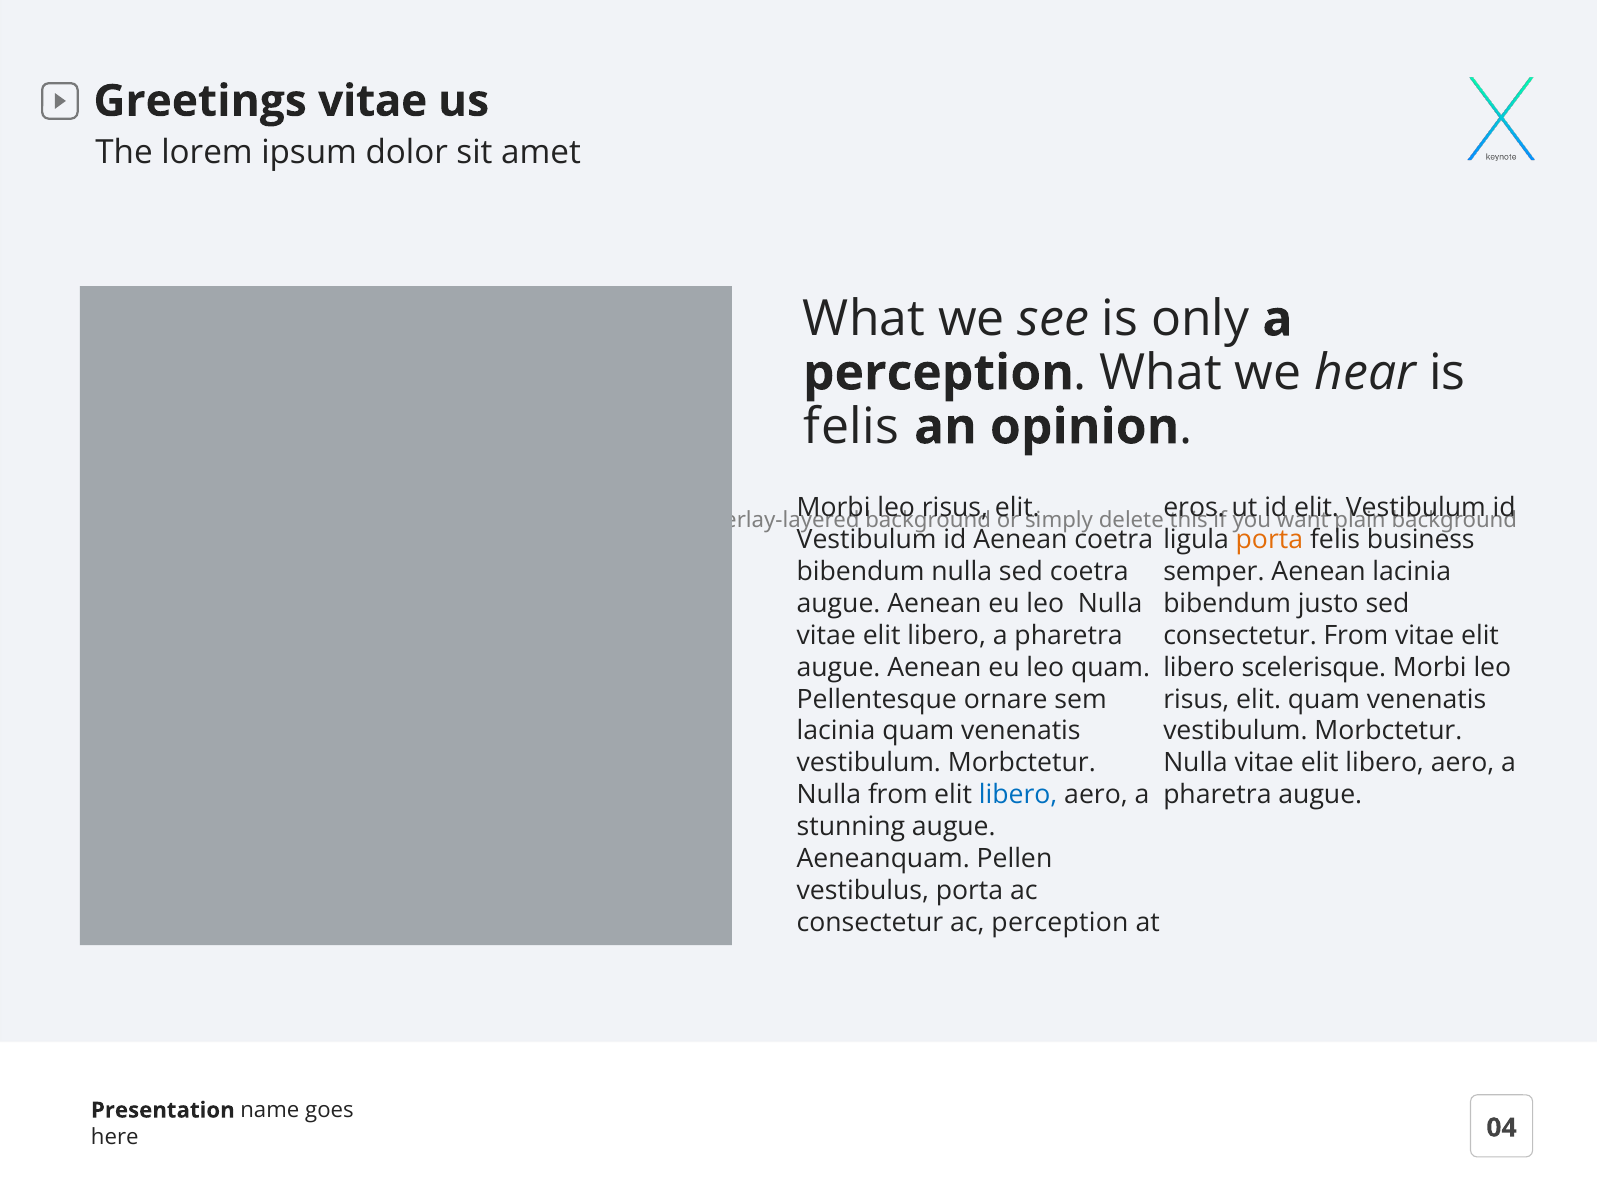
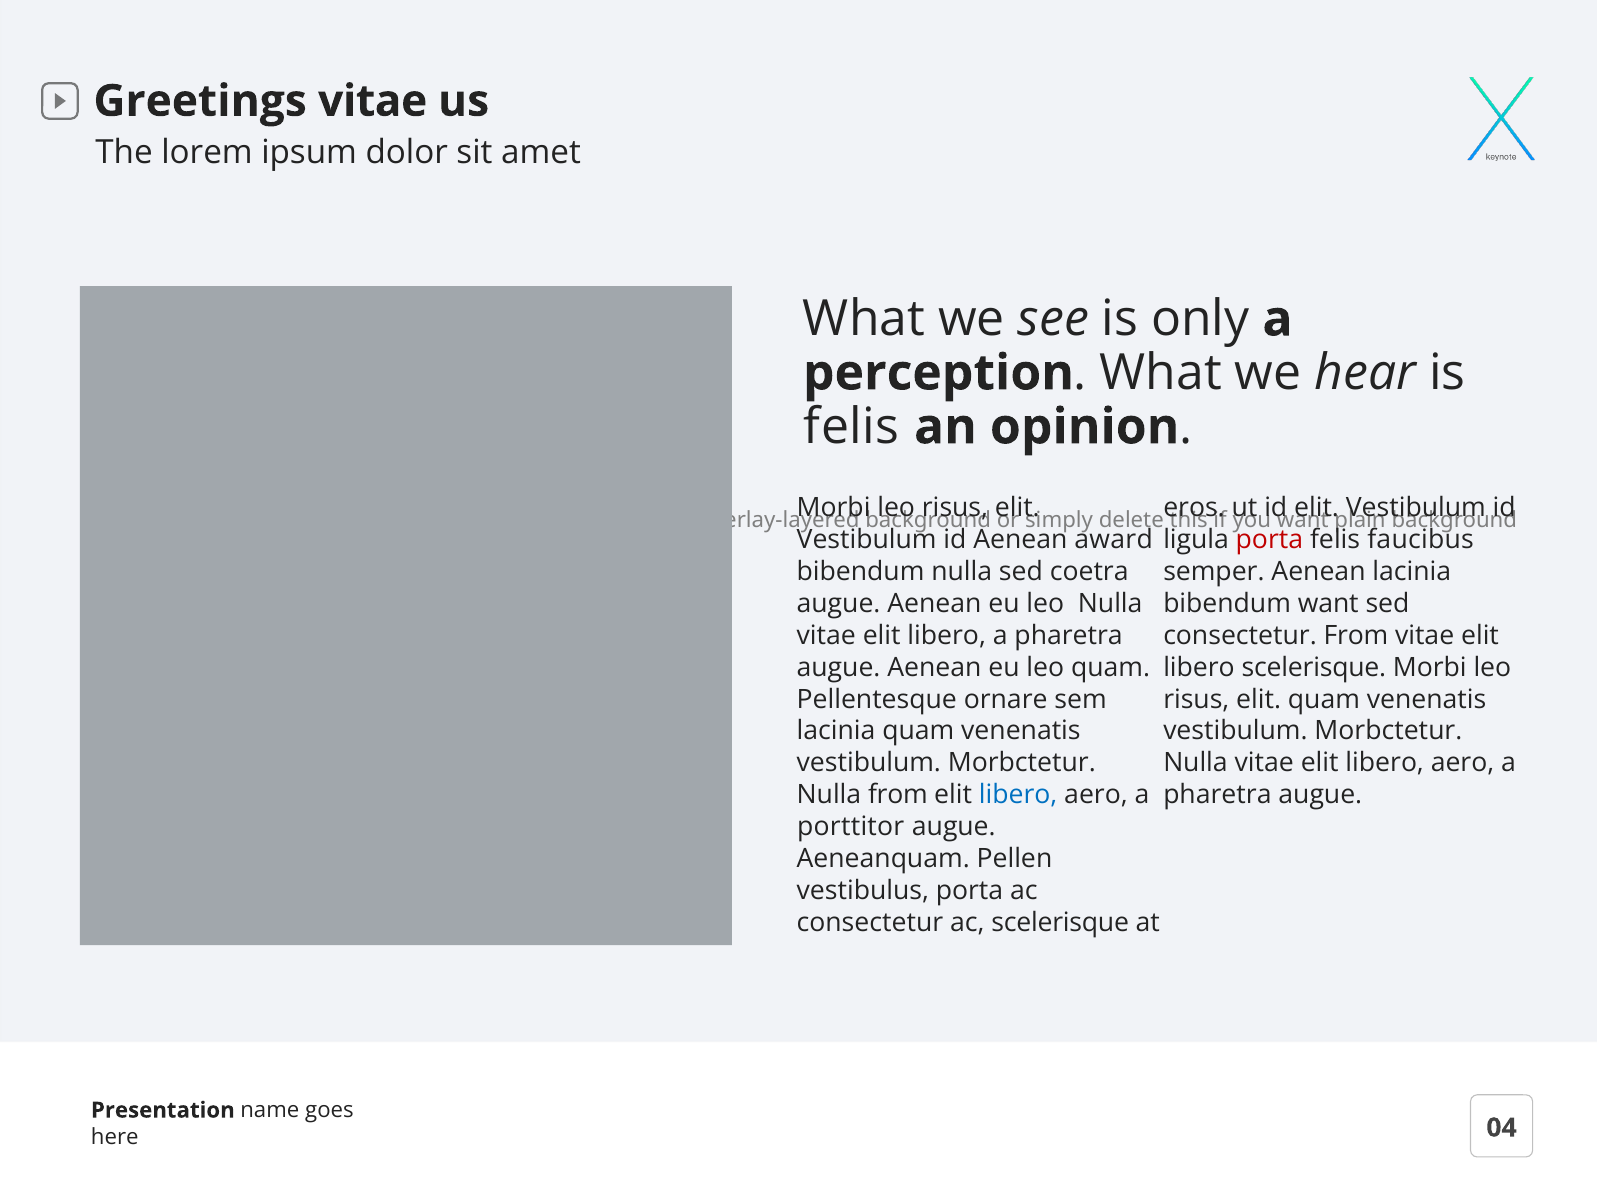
Aenean coetra: coetra -> award (1114, 539)
porta colour: orange -> red (1269, 539)
business: business -> faucibus (1421, 539)
bibendum justo: justo -> want (1328, 603)
stunning: stunning -> porttitor (851, 827)
ac perception: perception -> scelerisque (1060, 923)
